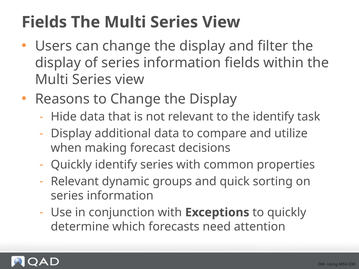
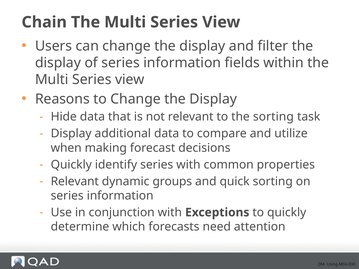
Fields: Fields -> Chain (44, 22)
the identify: identify -> sorting (273, 117)
